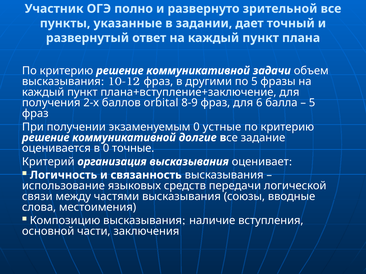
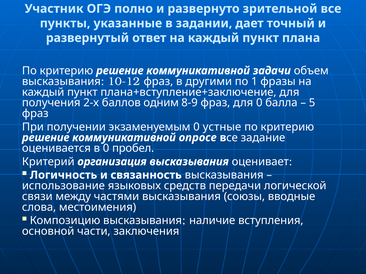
по 5: 5 -> 1 (254, 82)
orbital: orbital -> одним (161, 103)
для 6: 6 -> 0 (259, 103)
долгие: долгие -> опросе (198, 138)
точные: точные -> пробел (133, 149)
